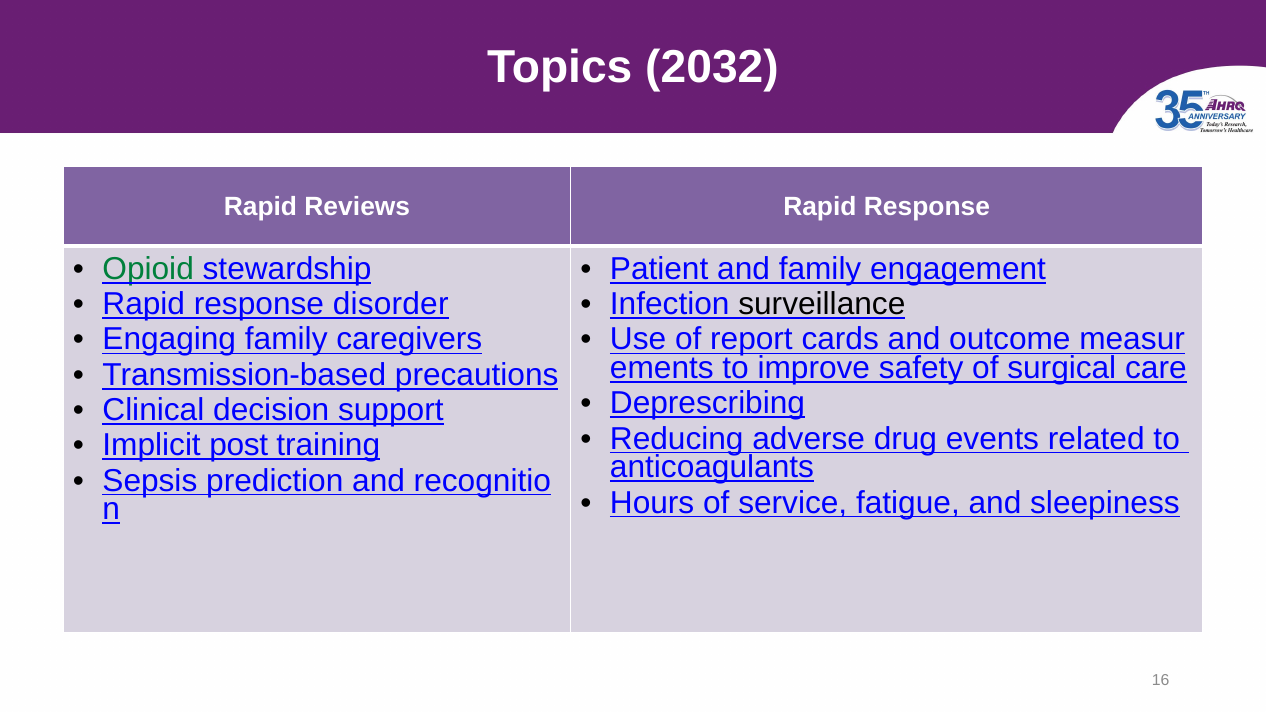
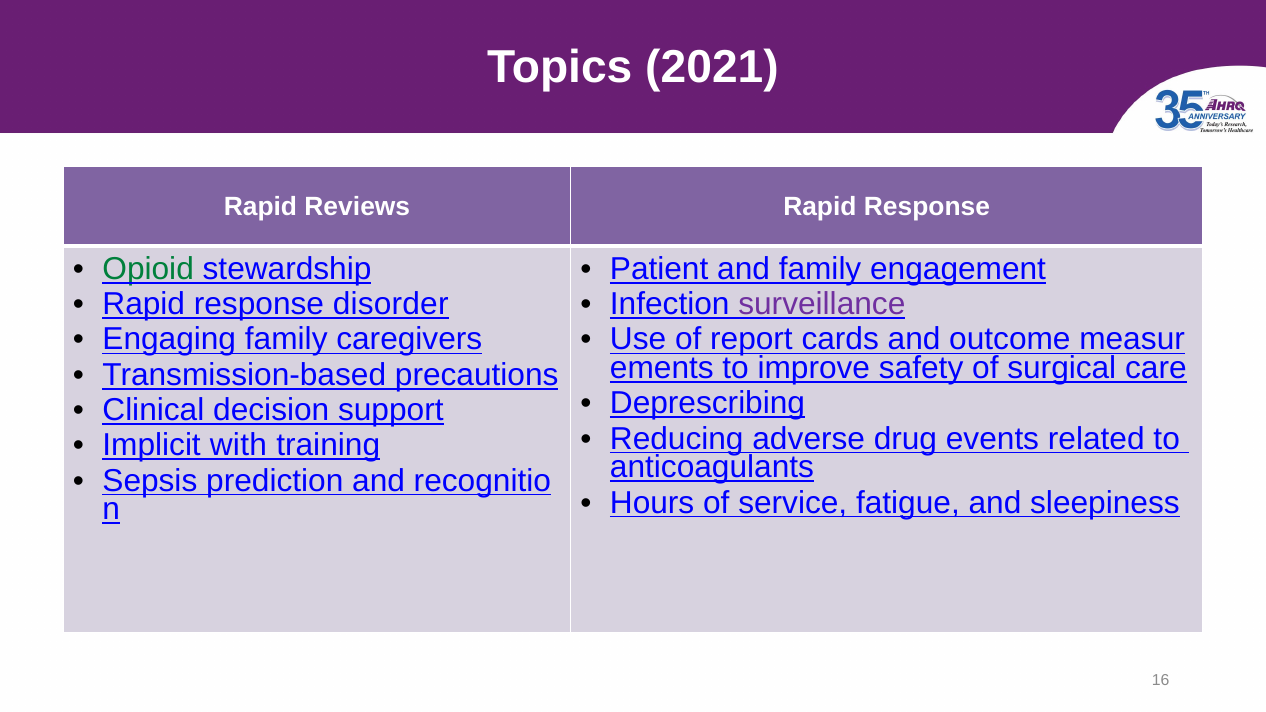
2032: 2032 -> 2021 (712, 67)
surveillance colour: black -> purple (822, 304)
post: post -> with (238, 445)
